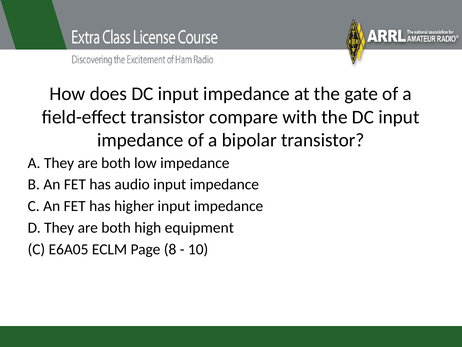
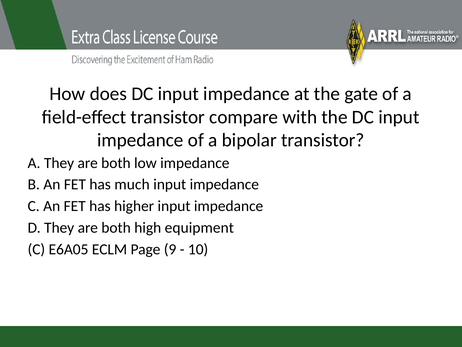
audio: audio -> much (132, 184)
8: 8 -> 9 (170, 249)
